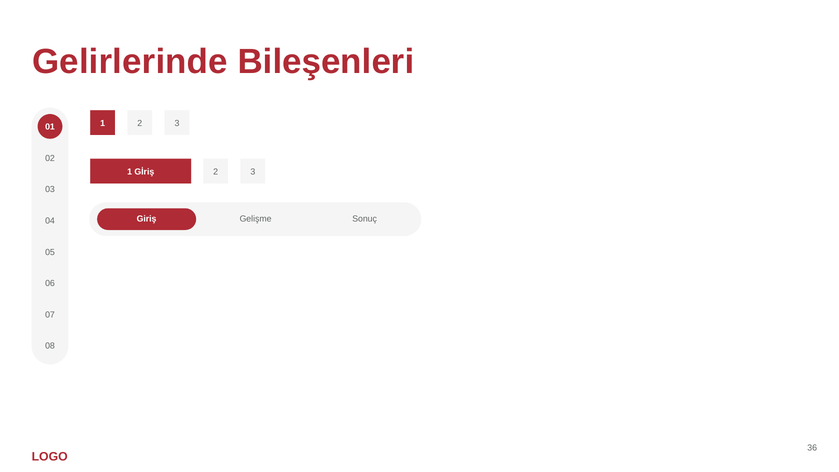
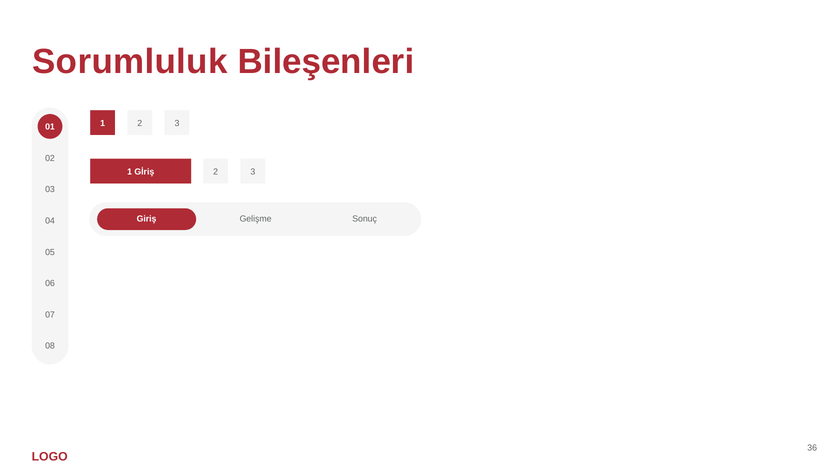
Gelirlerinde: Gelirlerinde -> Sorumluluk (130, 62)
